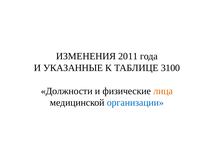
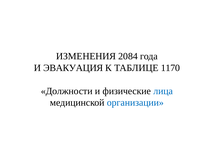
2011: 2011 -> 2084 (128, 56)
УКАЗАННЫЕ: УКАЗАННЫЕ -> ЭВАКУАЦИЯ (73, 68)
3100: 3100 -> 1170 (170, 68)
лица colour: orange -> blue (163, 91)
